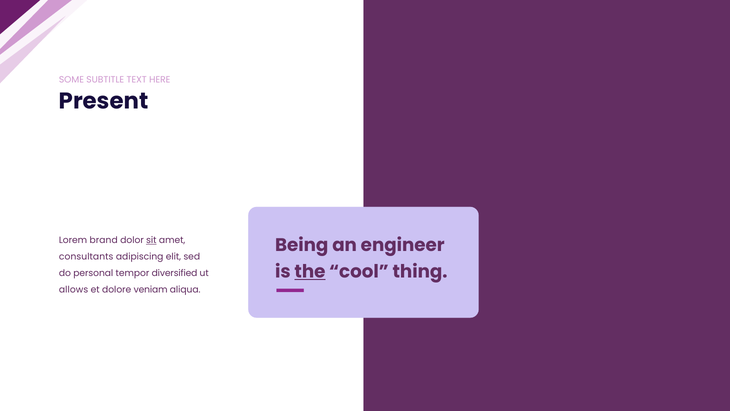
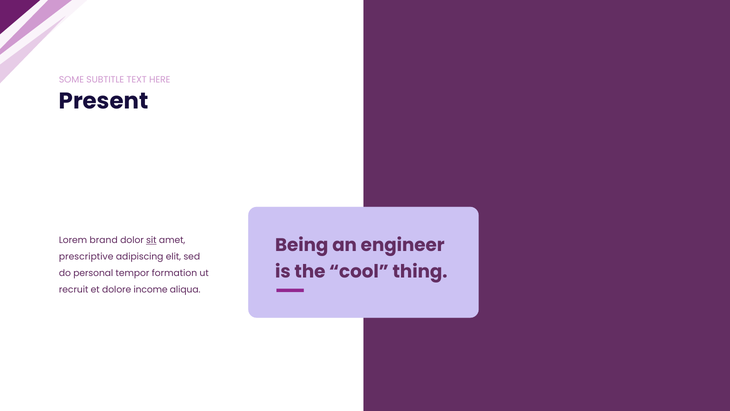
consultants: consultants -> prescriptive (86, 256)
the underline: present -> none (310, 271)
diversified: diversified -> formation (174, 273)
allows: allows -> recruit (74, 289)
veniam: veniam -> income (151, 289)
